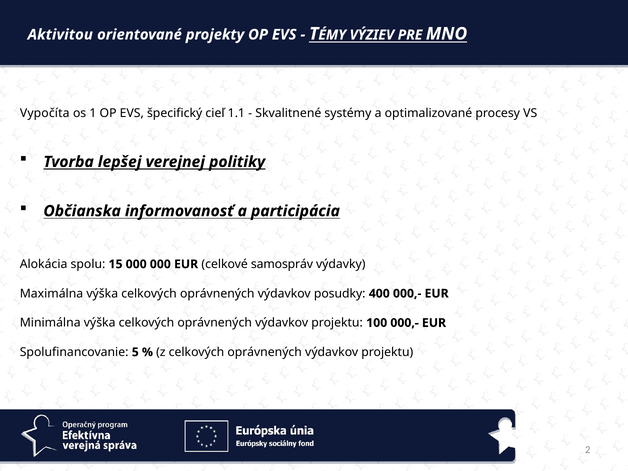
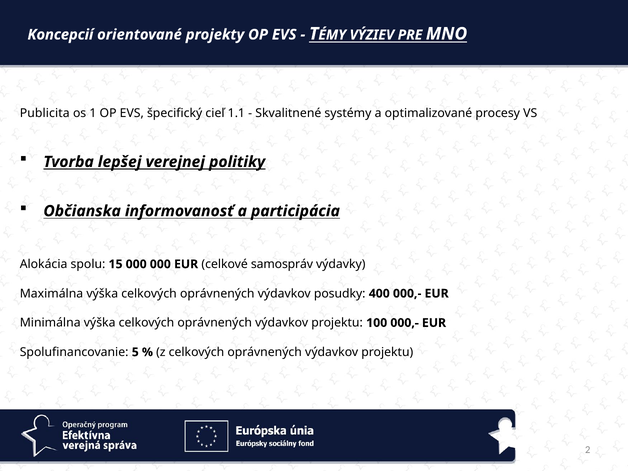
Aktivitou: Aktivitou -> Koncepcií (60, 35)
Vypočíta: Vypočíta -> Publicita (45, 113)
